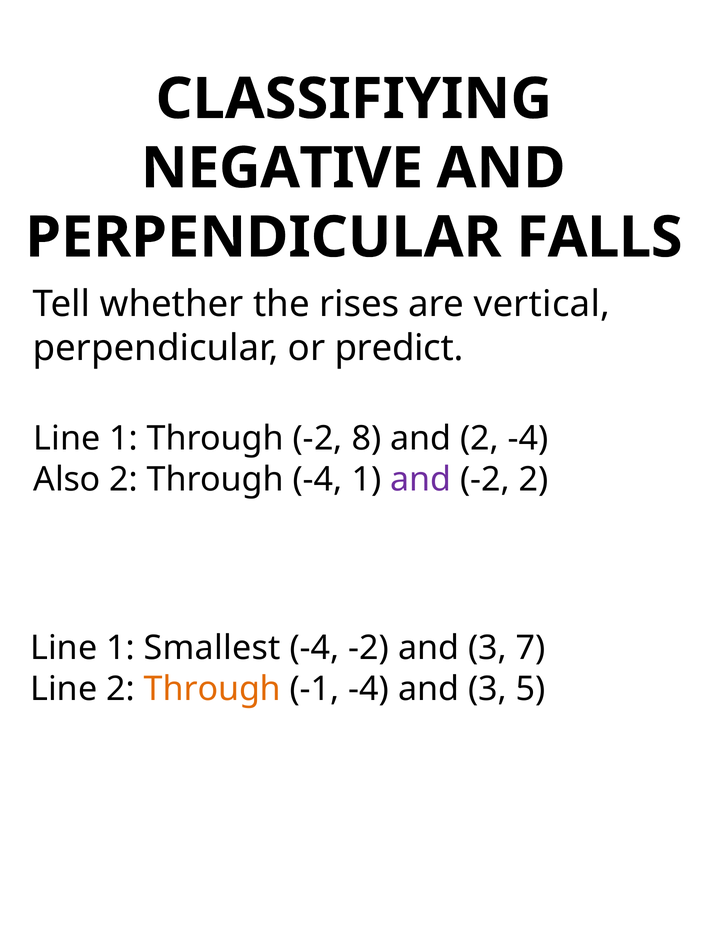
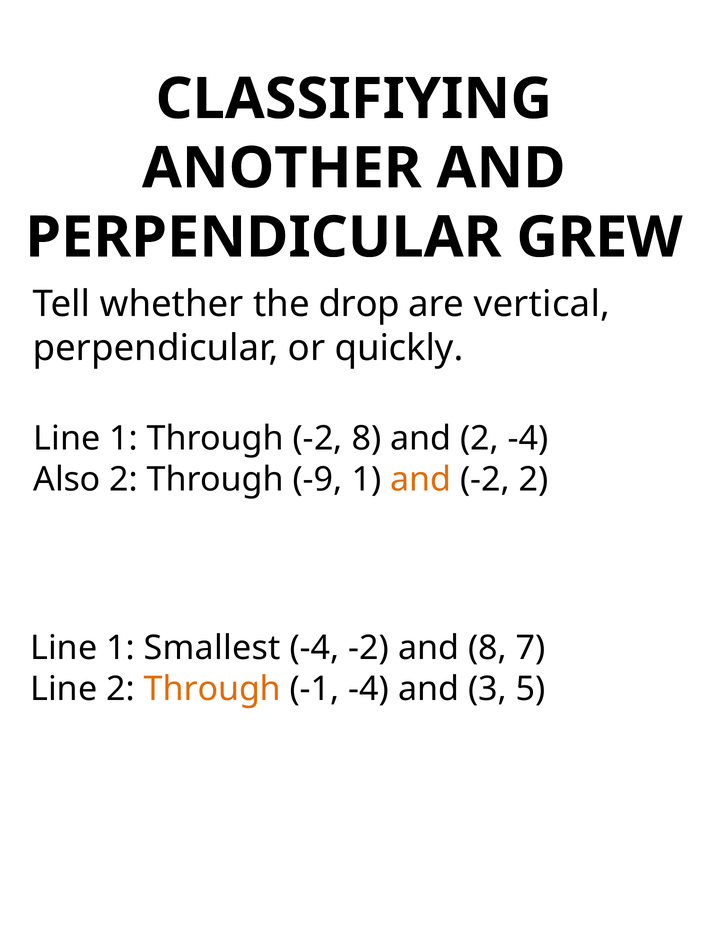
NEGATIVE: NEGATIVE -> ANOTHER (282, 168)
FALLS: FALLS -> GREW (599, 238)
rises: rises -> drop (359, 305)
predict: predict -> quickly (399, 349)
Through -4: -4 -> -9 (318, 480)
and colour: purple -> orange (421, 480)
-2 and 3: 3 -> 8 (487, 649)
